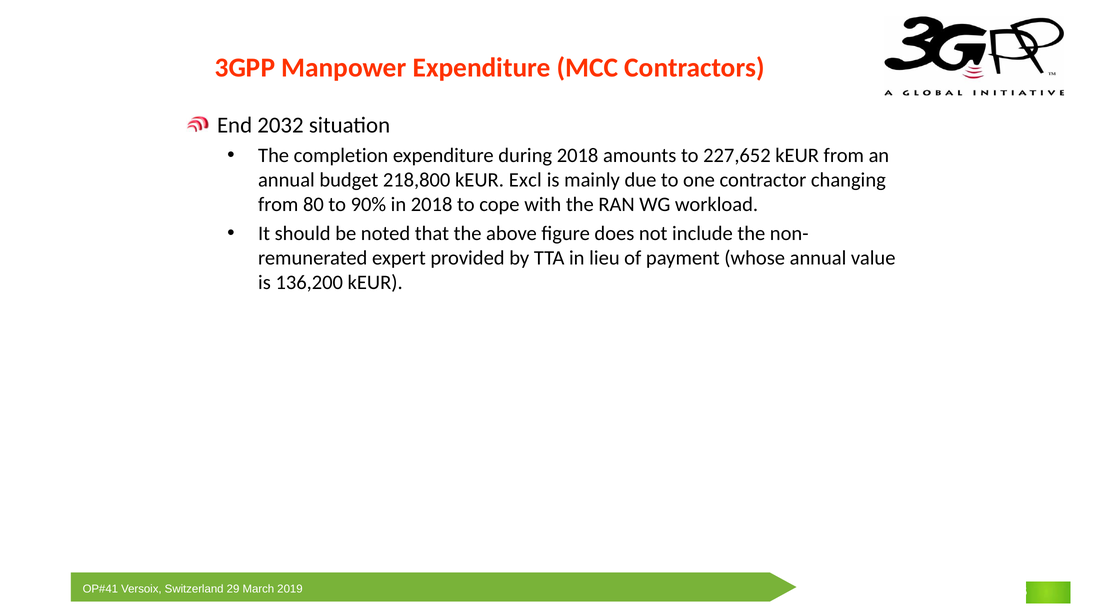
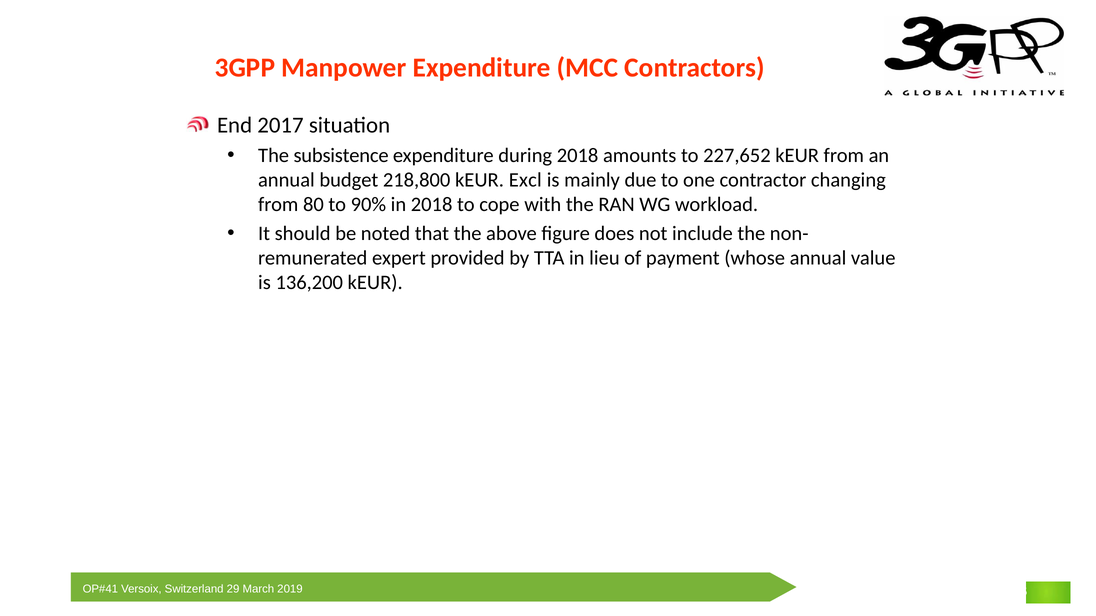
2032: 2032 -> 2017 (280, 125)
completion: completion -> subsistence (341, 155)
